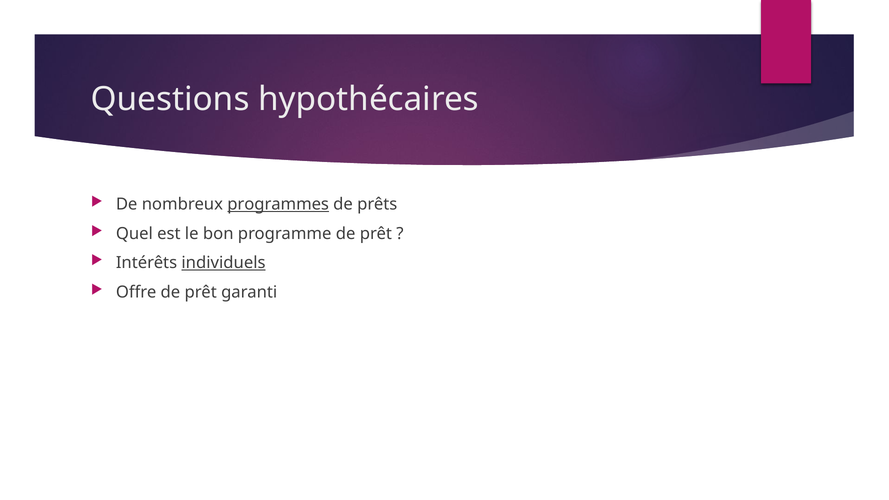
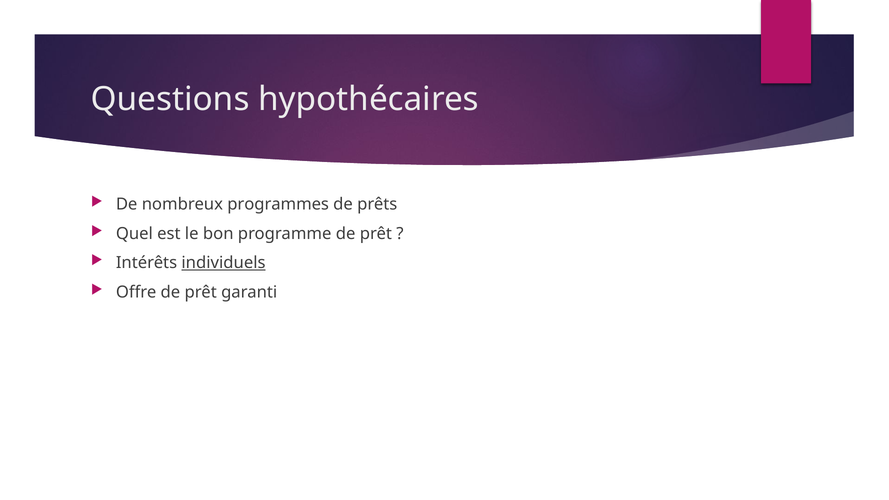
programmes underline: present -> none (278, 204)
